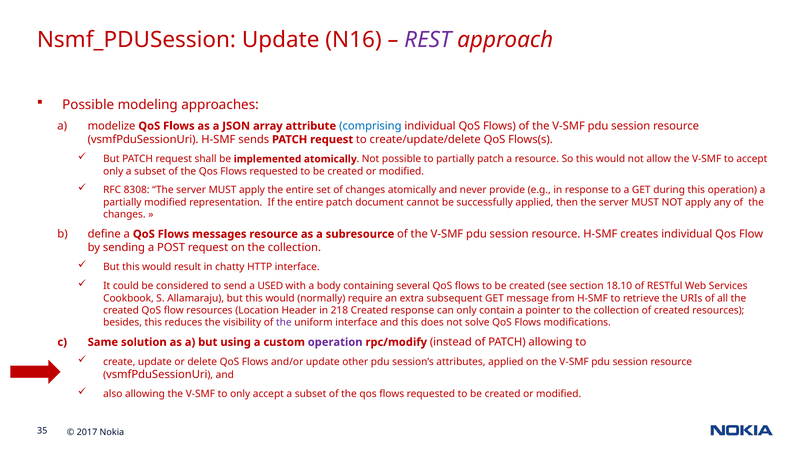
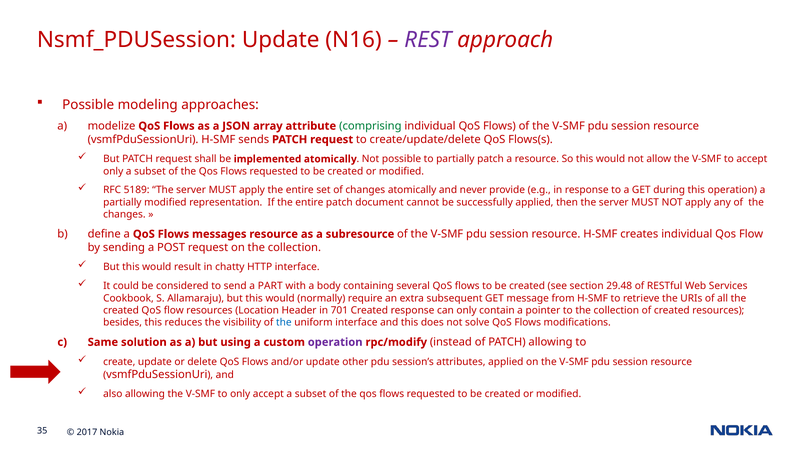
comprising colour: blue -> green (370, 126)
8308: 8308 -> 5189 (137, 190)
USED: USED -> PART (270, 286)
18.10: 18.10 -> 29.48 (619, 286)
218: 218 -> 701 (339, 310)
the colour: purple -> blue (284, 323)
